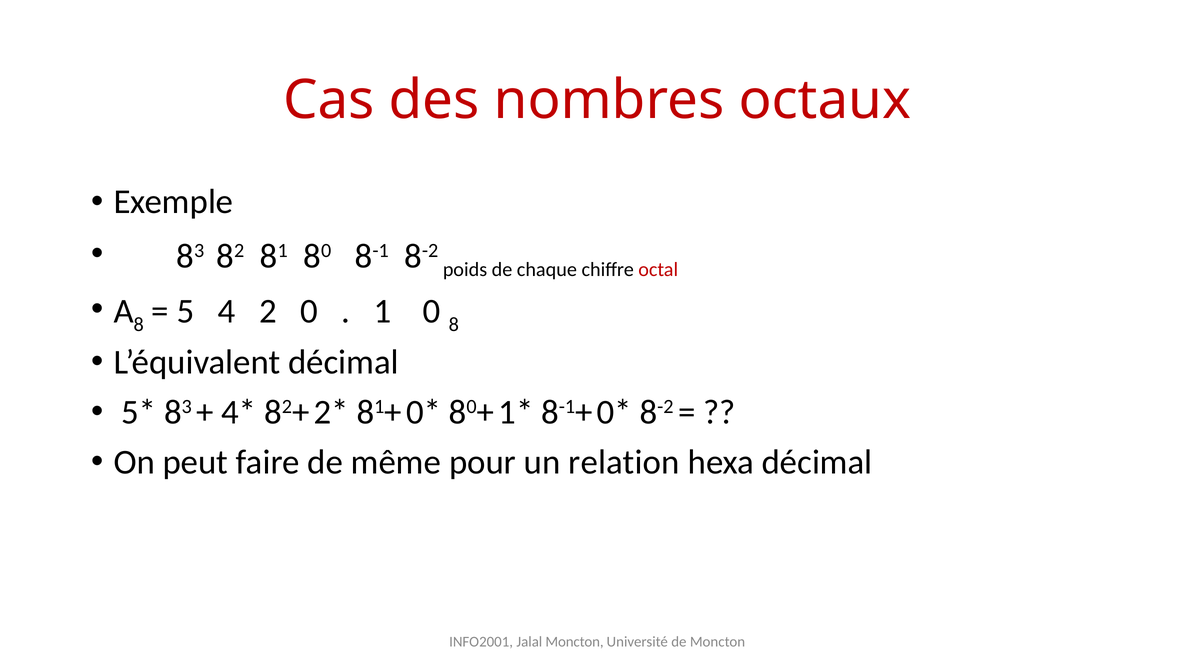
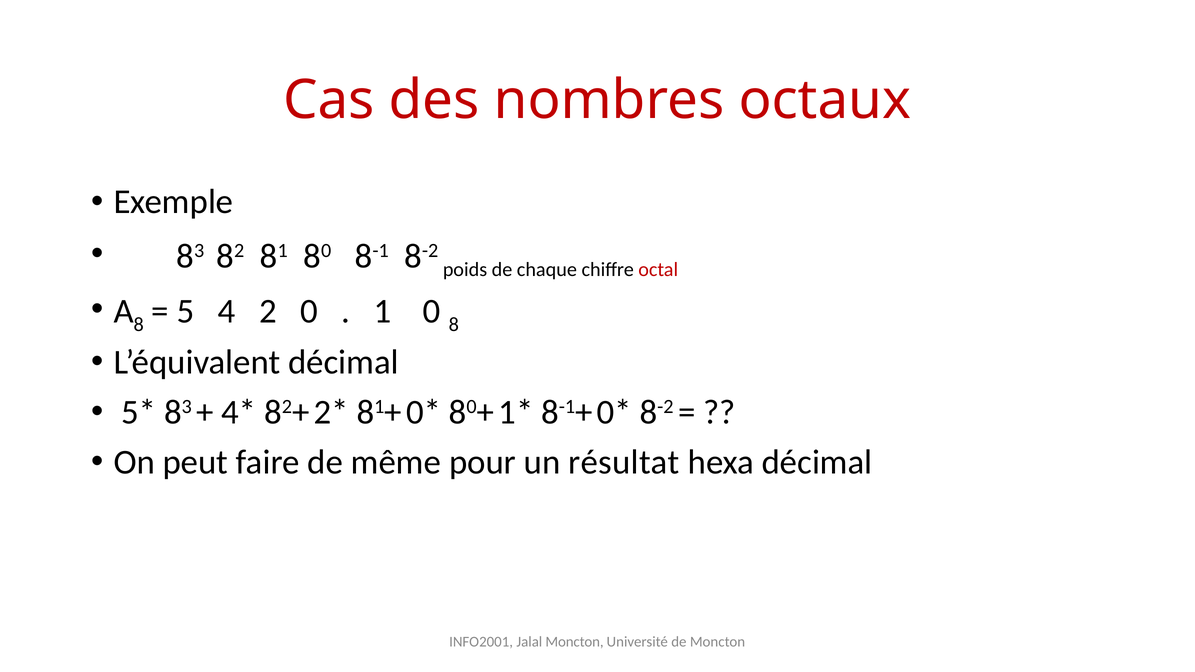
relation: relation -> résultat (624, 462)
